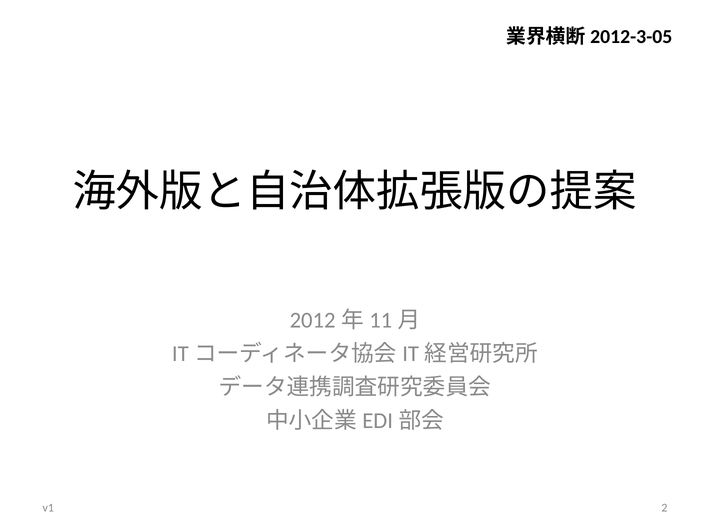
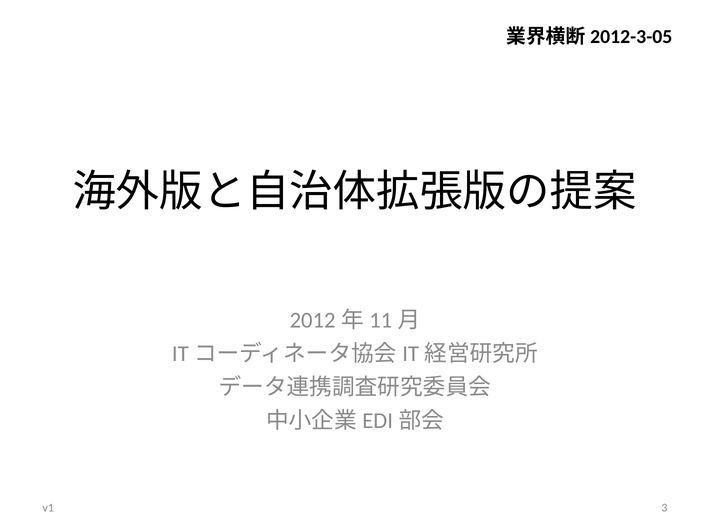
2: 2 -> 3 (664, 508)
